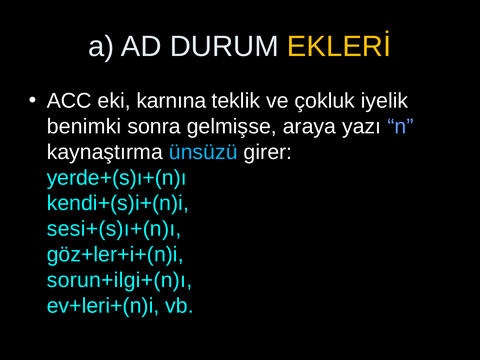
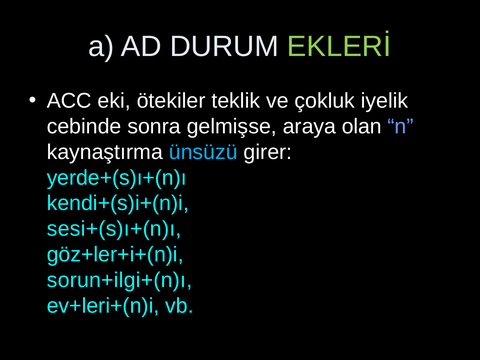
EKLERİ colour: yellow -> light green (339, 46)
karnına: karnına -> ötekiler (171, 101)
benimki: benimki -> cebinde (84, 126)
yazı: yazı -> olan (362, 126)
